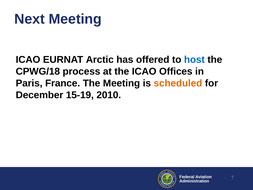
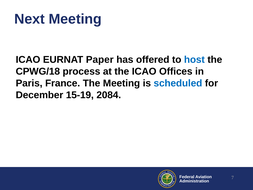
Arctic: Arctic -> Paper (100, 59)
scheduled colour: orange -> blue (178, 83)
2010: 2010 -> 2084 (109, 95)
